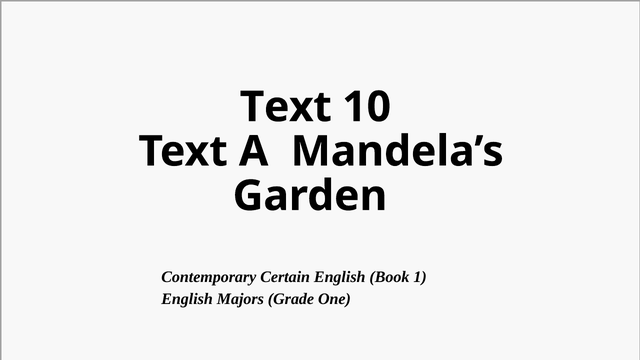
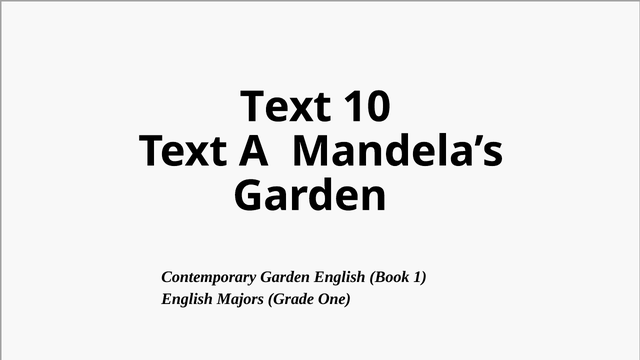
Contemporary Certain: Certain -> Garden (285, 277)
